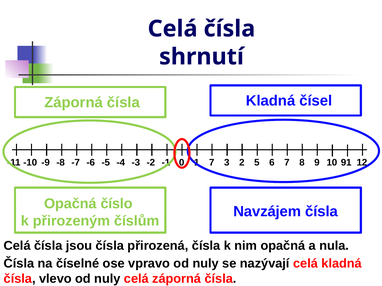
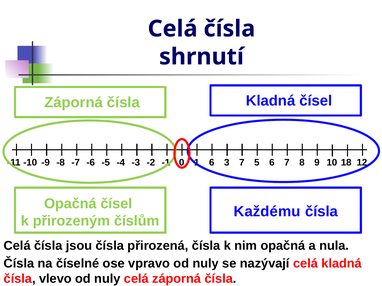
91: 91 -> 18 (346, 163)
7: 7 -> 6 (212, 163)
3 2: 2 -> 7 (242, 163)
Opačná číslo: číslo -> čísel (116, 204)
Navzájem: Navzájem -> Každému (267, 212)
